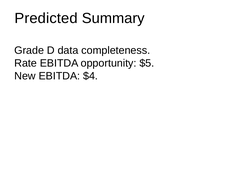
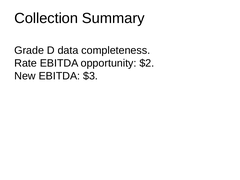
Predicted: Predicted -> Collection (46, 18)
$5: $5 -> $2 (147, 63)
$4: $4 -> $3 (91, 76)
